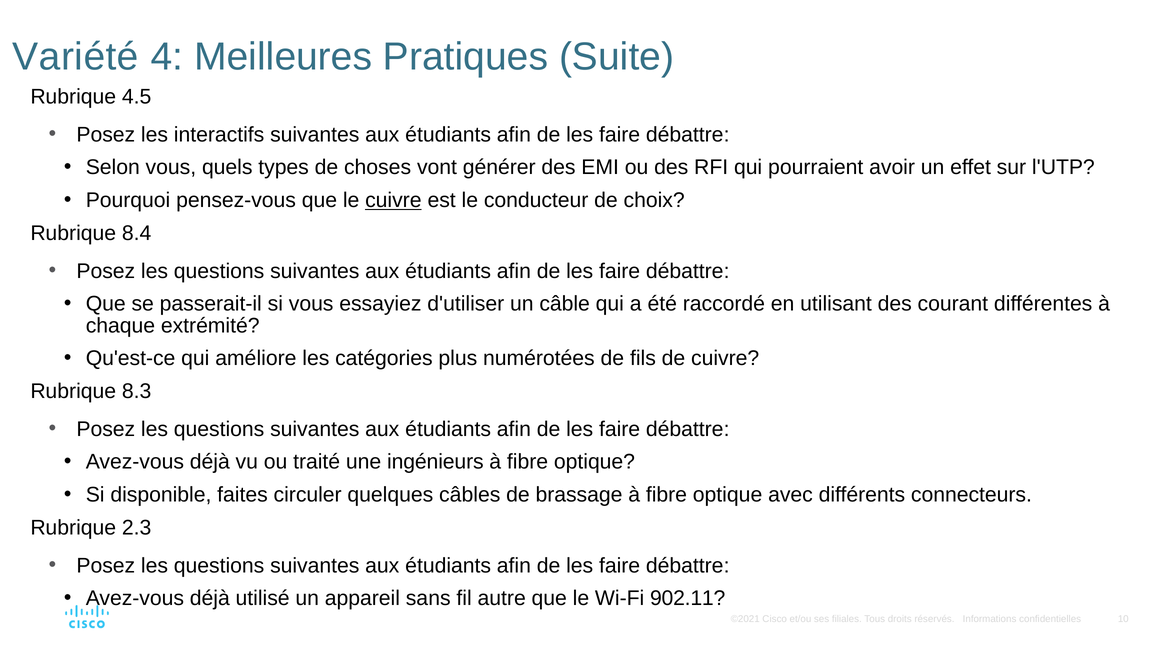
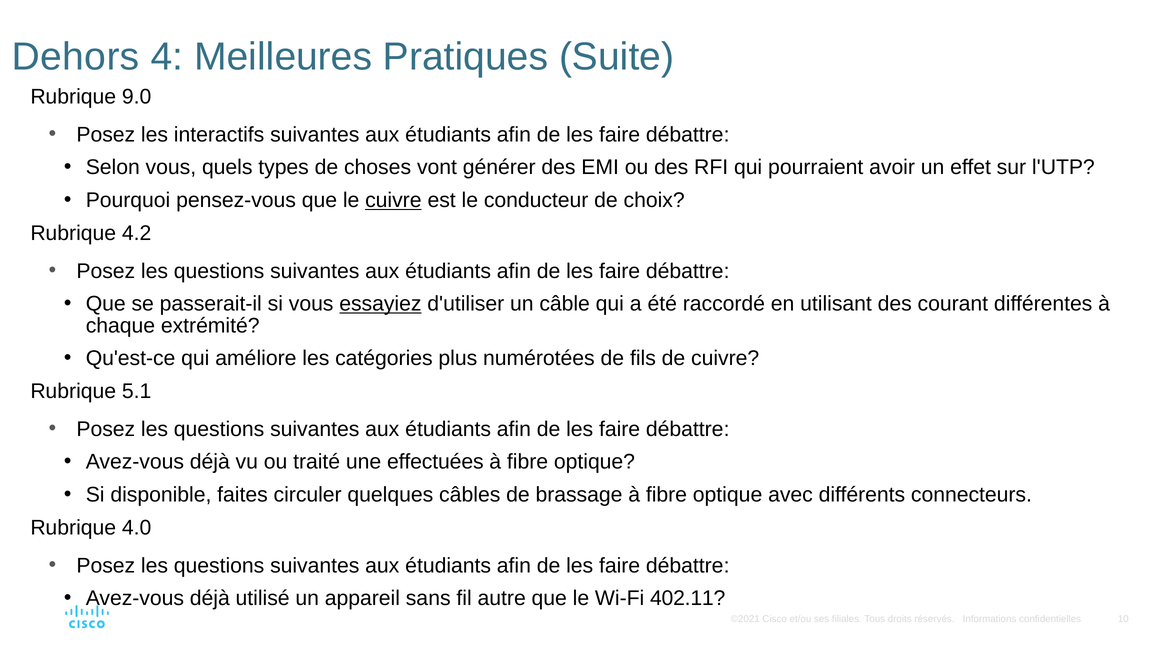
Variété: Variété -> Dehors (76, 57)
4.5: 4.5 -> 9.0 (137, 97)
8.4: 8.4 -> 4.2 (137, 233)
essayiez underline: none -> present (380, 304)
8.3: 8.3 -> 5.1 (137, 391)
ingénieurs: ingénieurs -> effectuées (435, 462)
2.3: 2.3 -> 4.0 (137, 528)
902.11: 902.11 -> 402.11 (688, 598)
